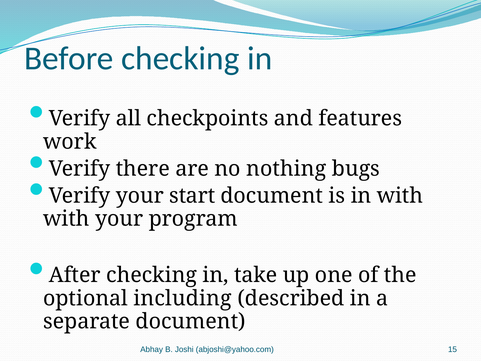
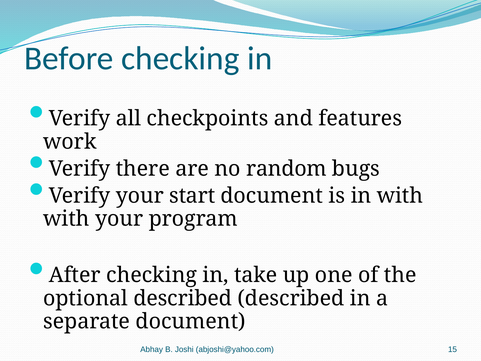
nothing: nothing -> random (286, 169)
optional including: including -> described (183, 298)
